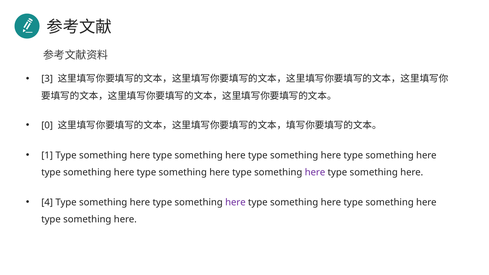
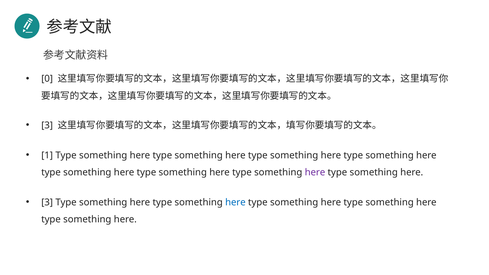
3: 3 -> 0 (47, 79)
0: 0 -> 3 (47, 125)
4: 4 -> 3 (47, 202)
here colour: purple -> blue (235, 202)
